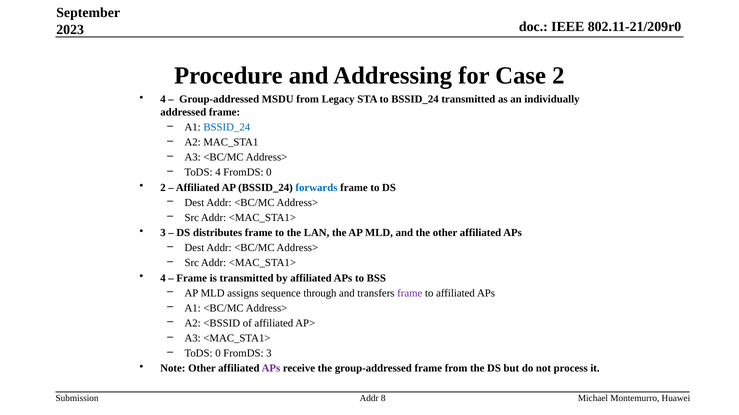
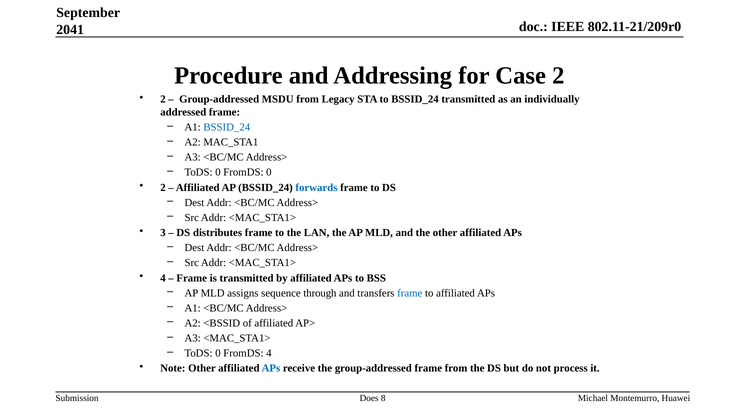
2023: 2023 -> 2041 (70, 30)
4: 4 -> 2 (163, 99)
4: 4 -> 0 (218, 173)
frame colour: purple -> blue (410, 294)
FromDS 3: 3 -> 4 (269, 354)
APs colour: purple -> blue (271, 369)
Addr: Addr -> Does (369, 399)
